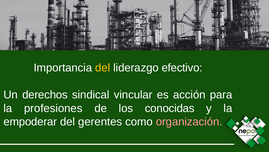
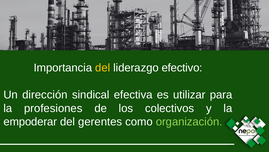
derechos: derechos -> dirección (45, 94)
vincular: vincular -> efectiva (133, 94)
acción: acción -> utilizar (189, 94)
conocidas: conocidas -> colectivos (170, 108)
organización colour: pink -> light green (189, 121)
